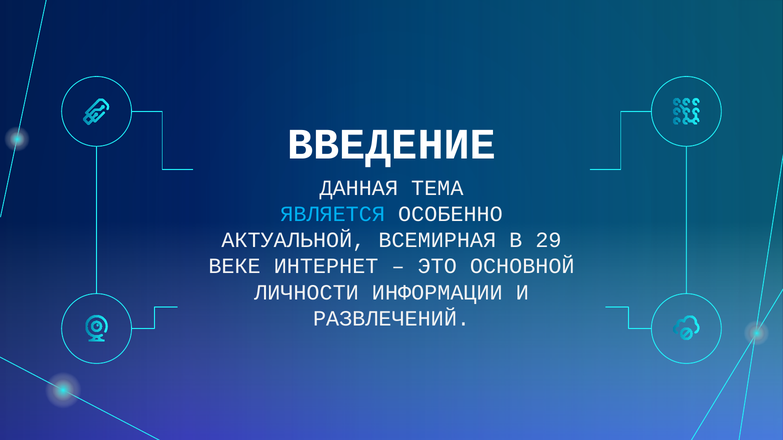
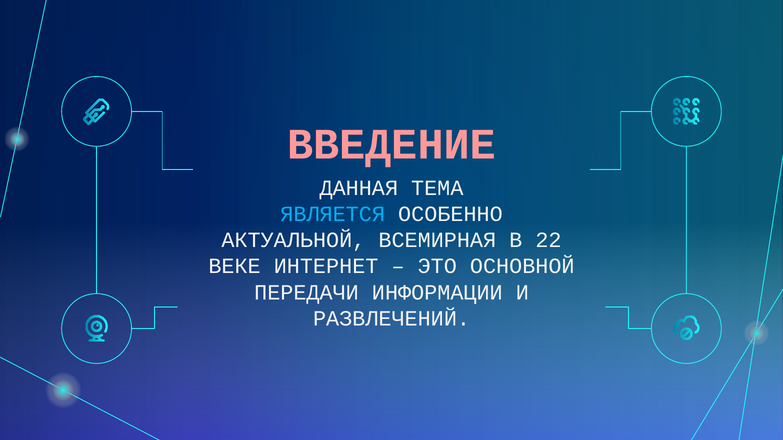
ВВЕДЕНИЕ colour: white -> pink (391, 145)
29: 29 -> 22 (548, 240)
ЛИЧНОСТИ: ЛИЧНОСТИ -> ПЕРЕДАЧИ (306, 293)
